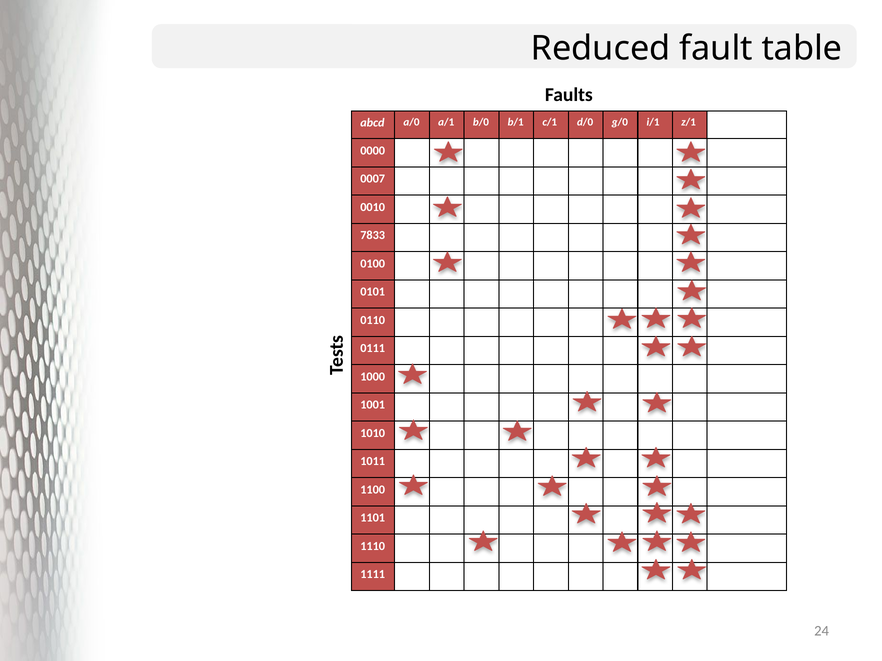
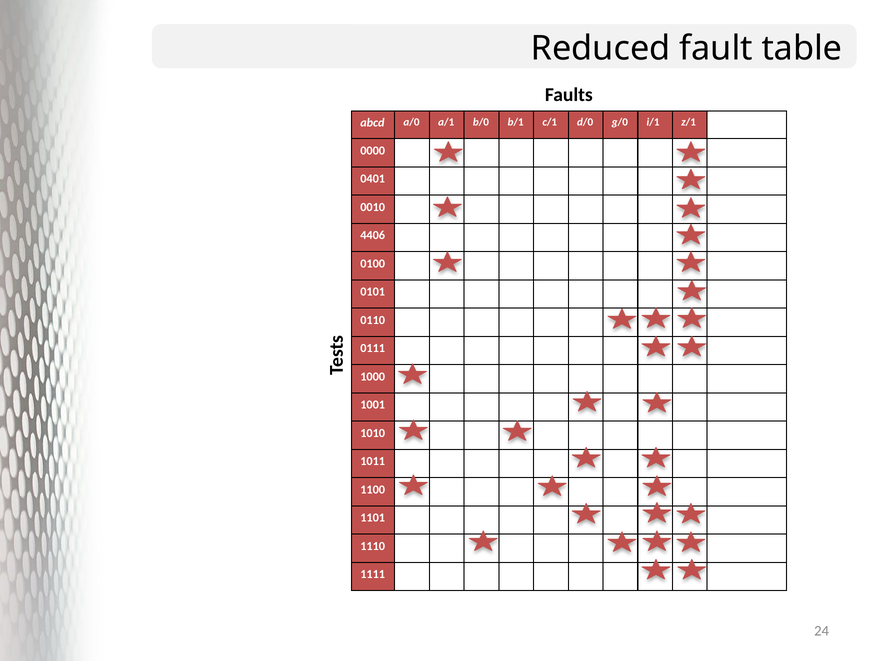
0007: 0007 -> 0401 (373, 179)
7833: 7833 -> 4406 (373, 236)
